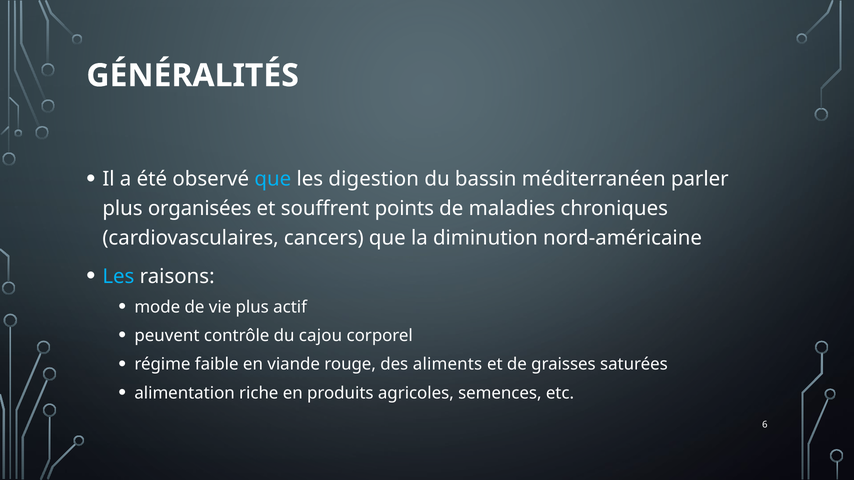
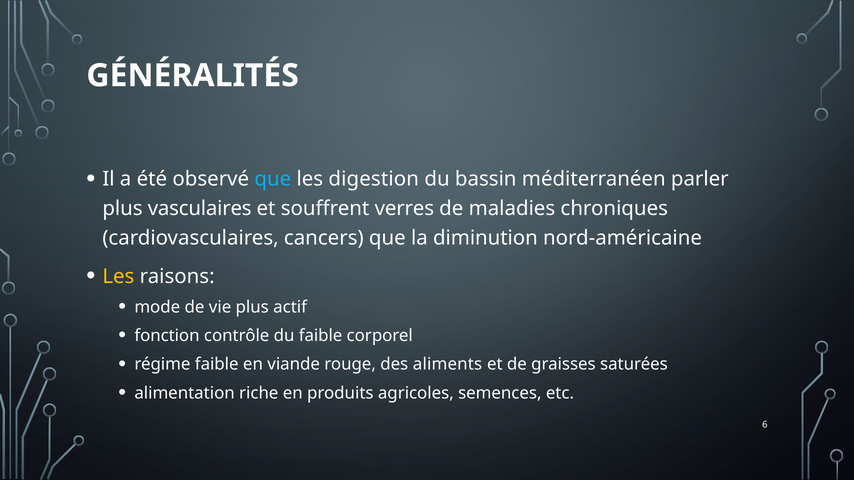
organisées: organisées -> vasculaires (200, 209)
points: points -> verres (404, 209)
Les colour: light blue -> yellow (118, 277)
peuvent: peuvent -> fonction (167, 336)
du cajou: cajou -> faible (321, 336)
